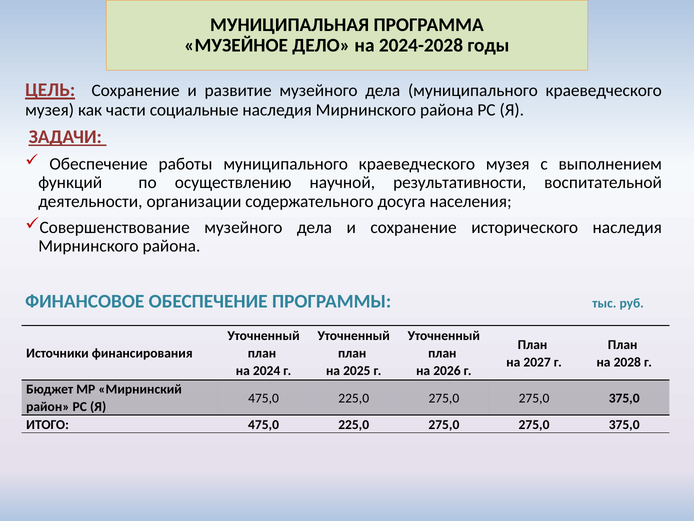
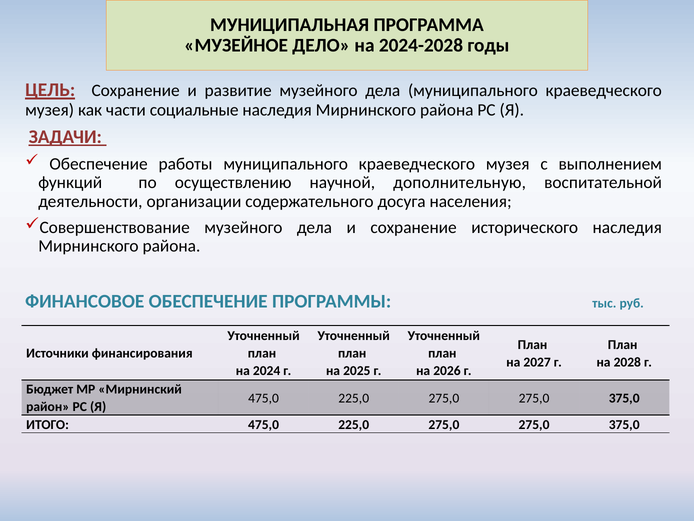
результативности: результативности -> дополнительную (460, 183)
